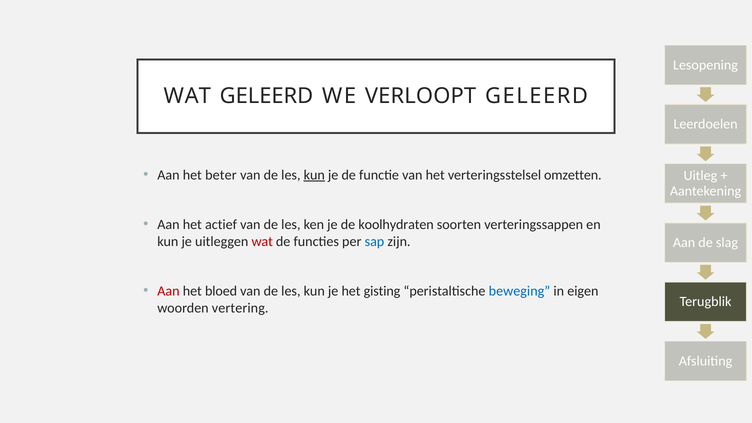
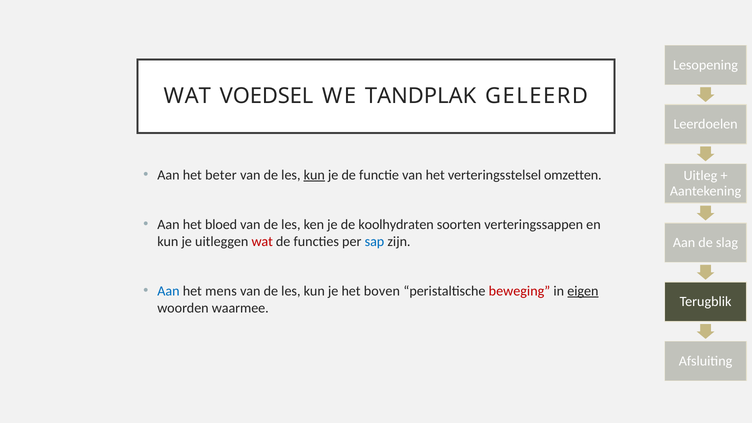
WAT GELEERD: GELEERD -> VOEDSEL (267, 96)
VERLOOPT: VERLOOPT -> TANDPLAK (421, 96)
actief: actief -> bloed (221, 224)
Aan colour: red -> blue (168, 291)
bloed: bloed -> mens (221, 291)
gisting: gisting -> boven (382, 291)
beweging colour: blue -> red (519, 291)
eigen underline: none -> present (583, 291)
vertering: vertering -> waarmee (240, 308)
